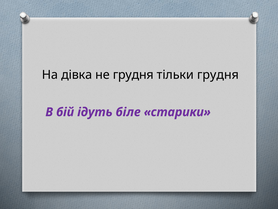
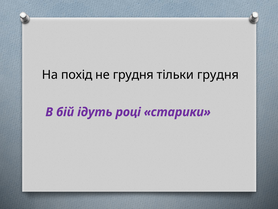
дівка: дівка -> похід (77, 75)
біле: біле -> році (128, 112)
